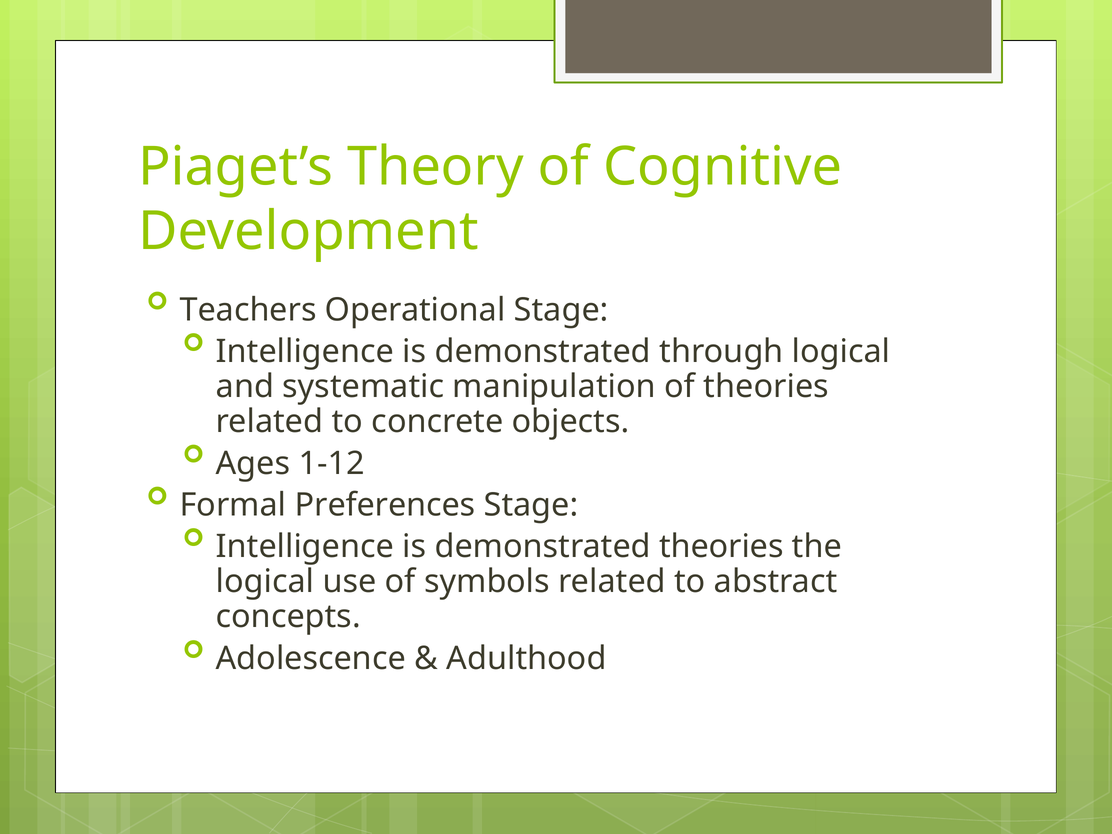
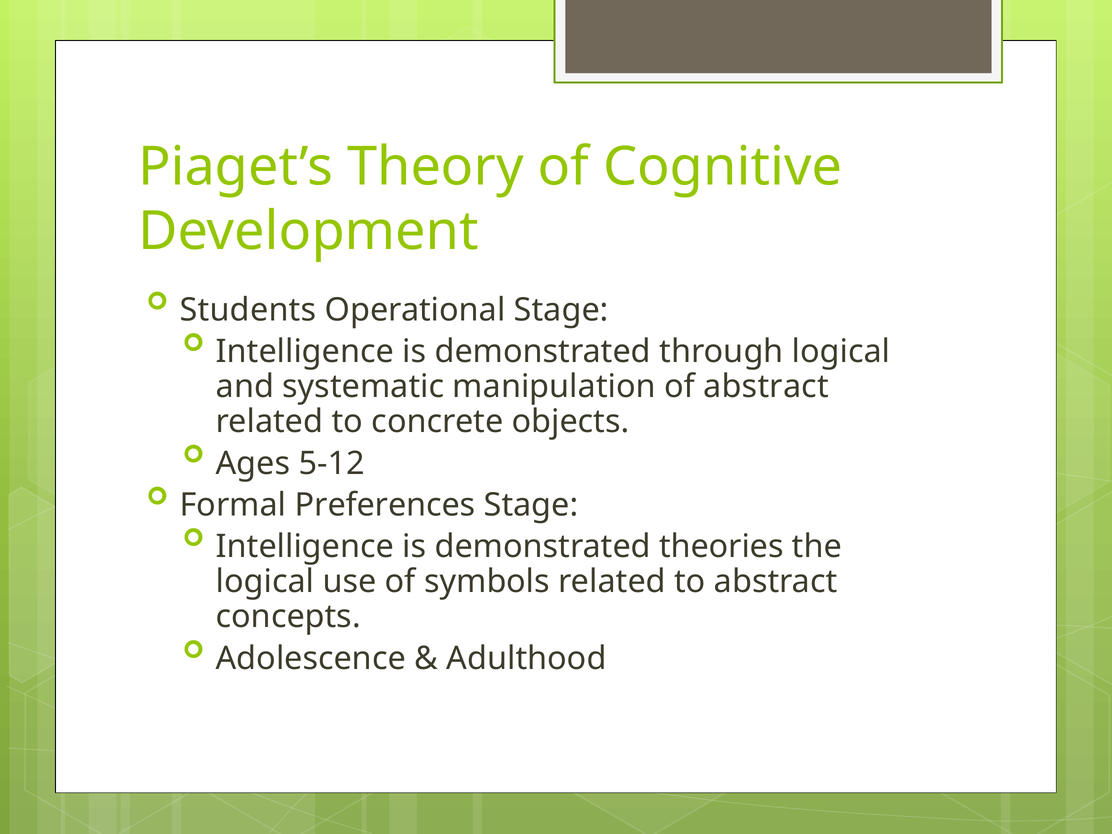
Teachers: Teachers -> Students (248, 310)
of theories: theories -> abstract (766, 387)
1-12: 1-12 -> 5-12 (332, 463)
